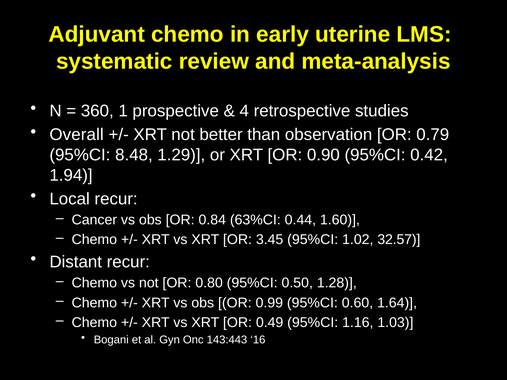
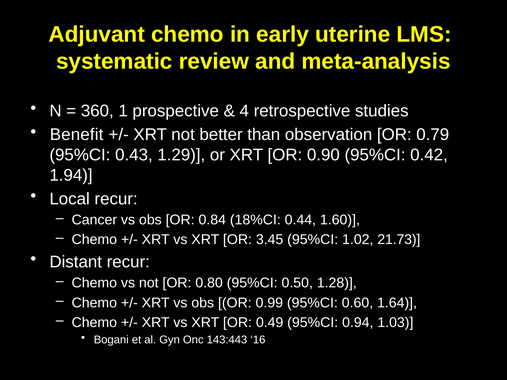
Overall: Overall -> Benefit (77, 135)
8.48: 8.48 -> 0.43 (134, 155)
63%CI: 63%CI -> 18%CI (255, 220)
32.57: 32.57 -> 21.73 (399, 240)
1.16: 1.16 -> 0.94 (358, 323)
